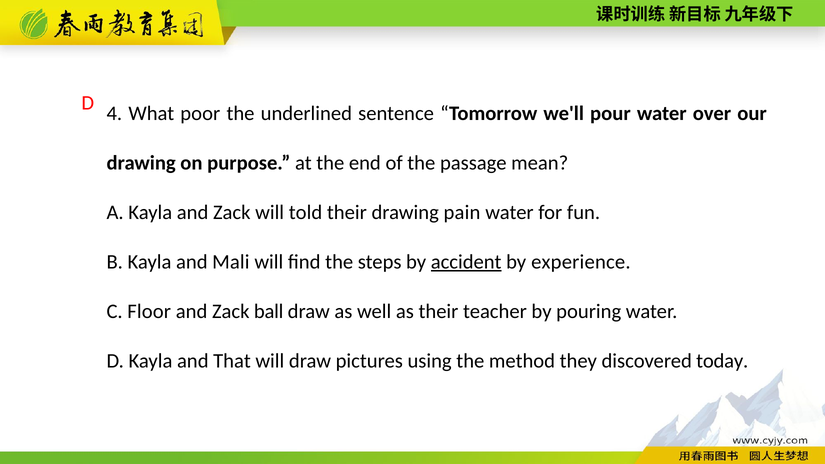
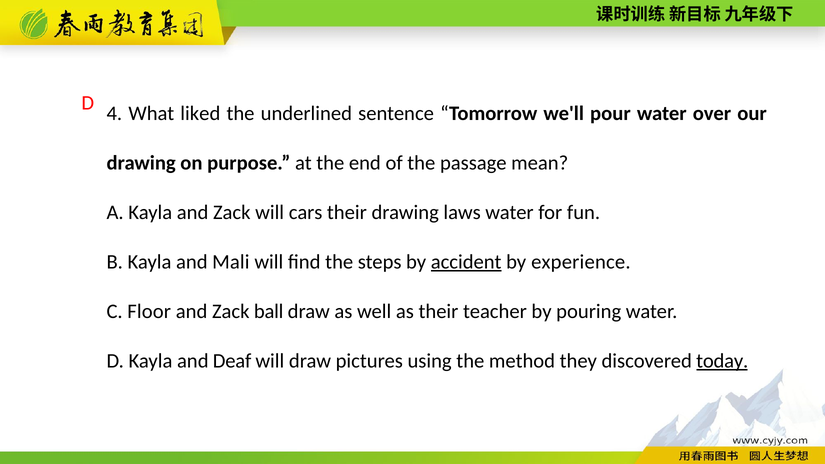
poor: poor -> liked (200, 114)
told: told -> cars (306, 213)
pain: pain -> laws (462, 213)
That: That -> Deaf (232, 361)
today underline: none -> present (722, 361)
